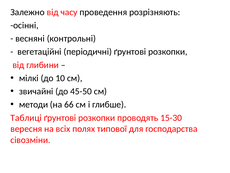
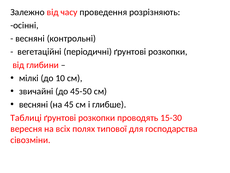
методи: методи -> весняні (34, 104)
66: 66 -> 45 (69, 104)
